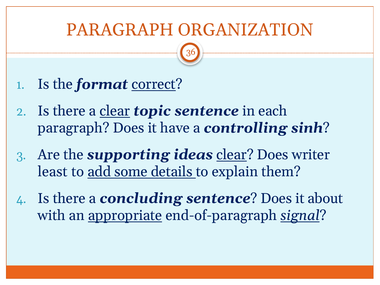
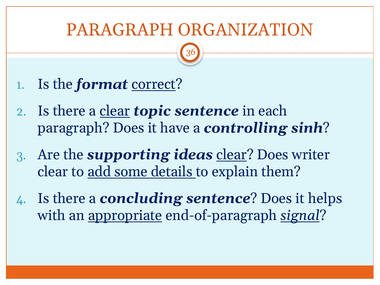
least: least -> clear (53, 172)
about: about -> helps (325, 198)
